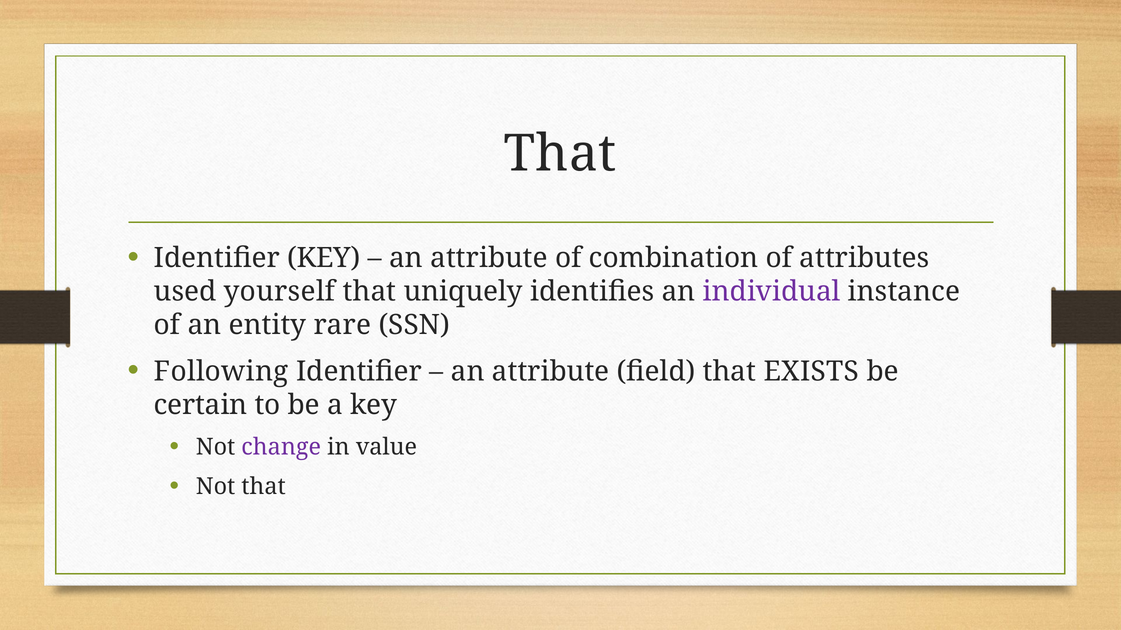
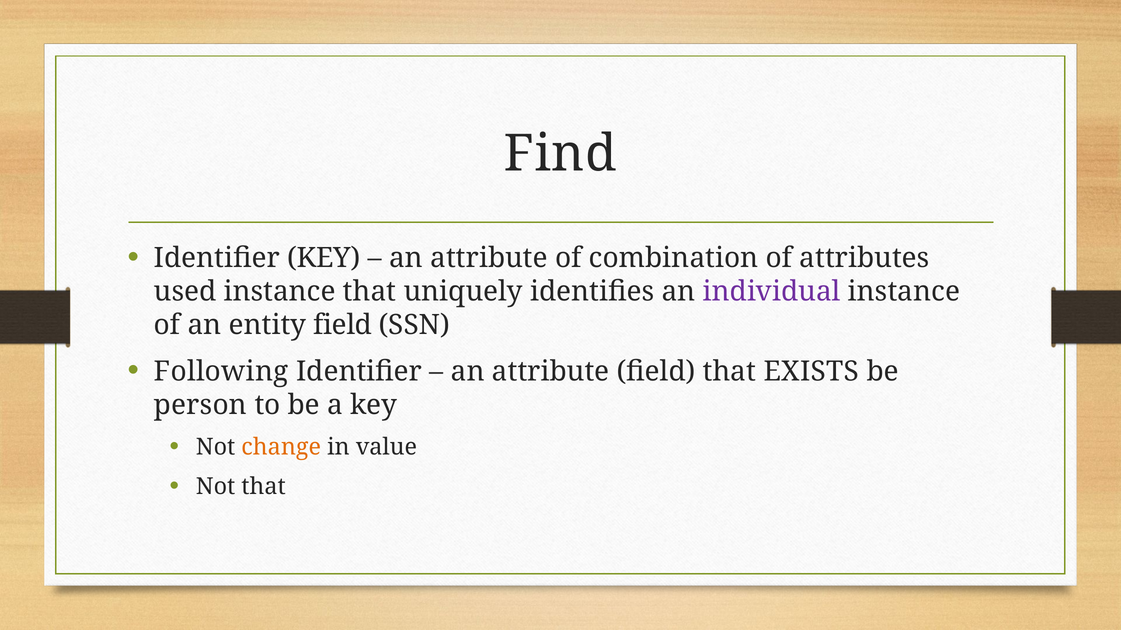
That: That -> Find (560, 154)
used yourself: yourself -> instance (280, 292)
entity rare: rare -> field (343, 325)
certain: certain -> person (200, 405)
change colour: purple -> orange (281, 447)
